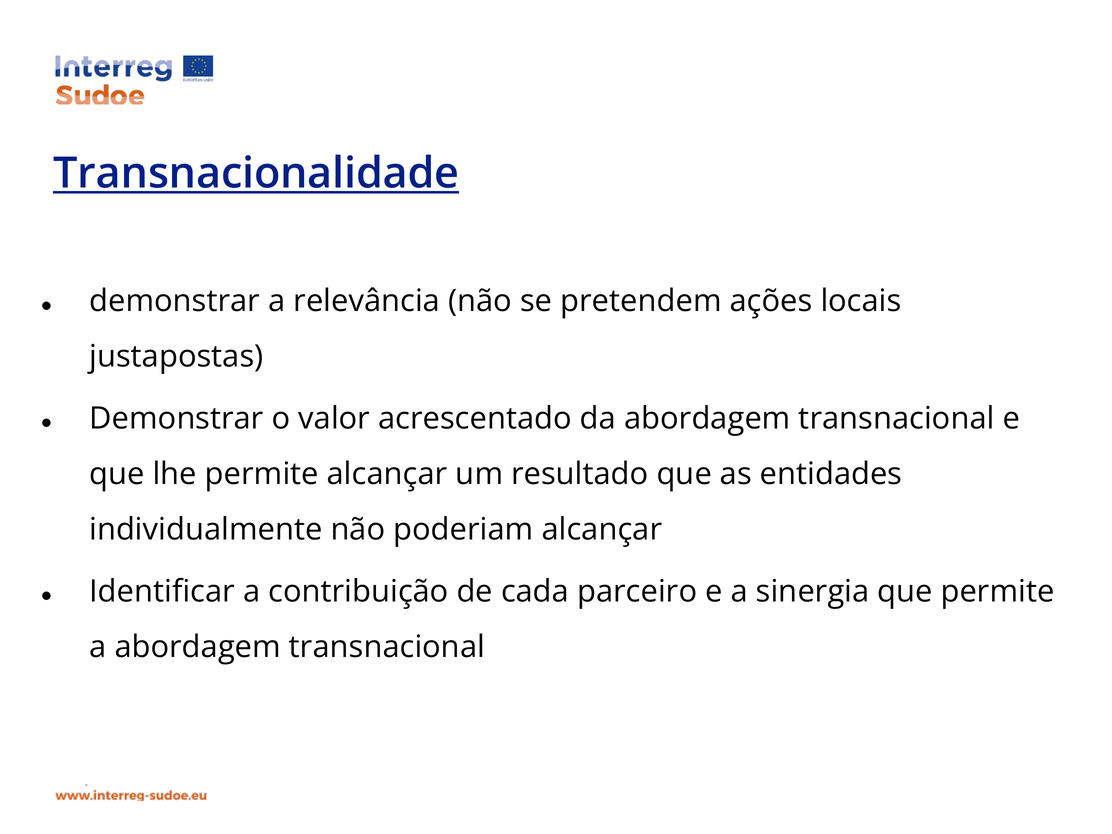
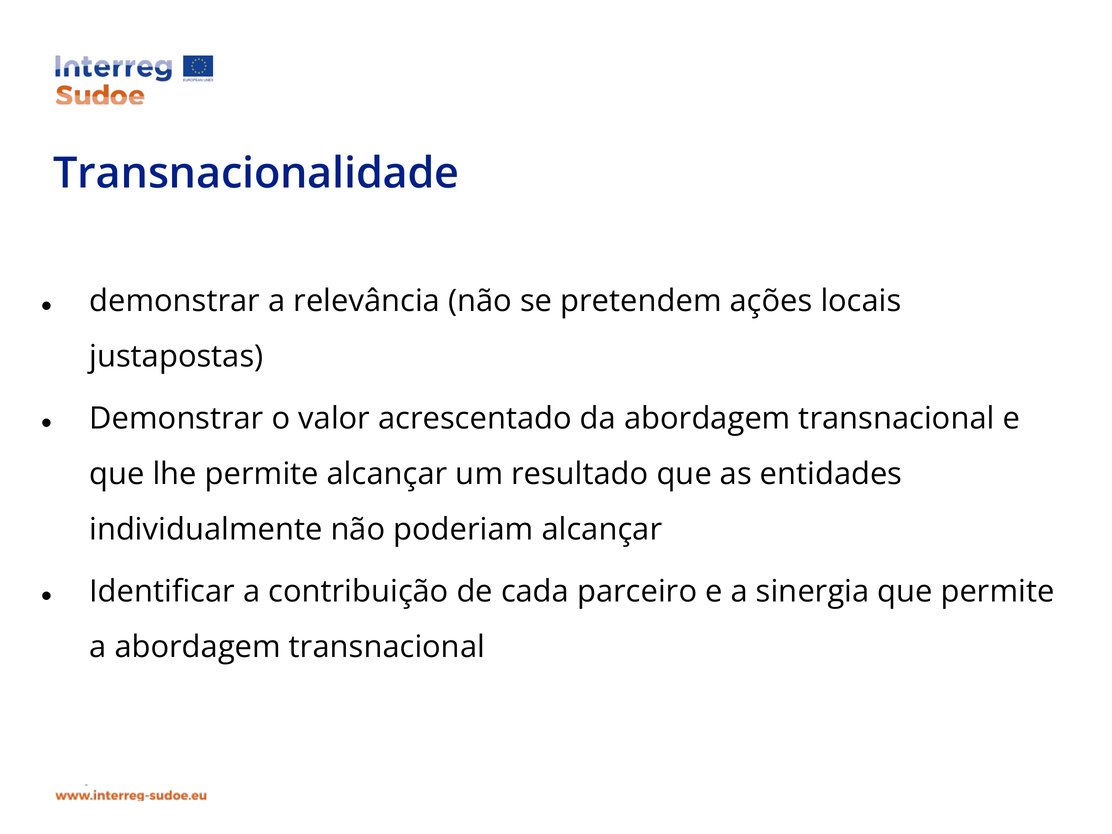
Transnacionalidade underline: present -> none (256, 174)
